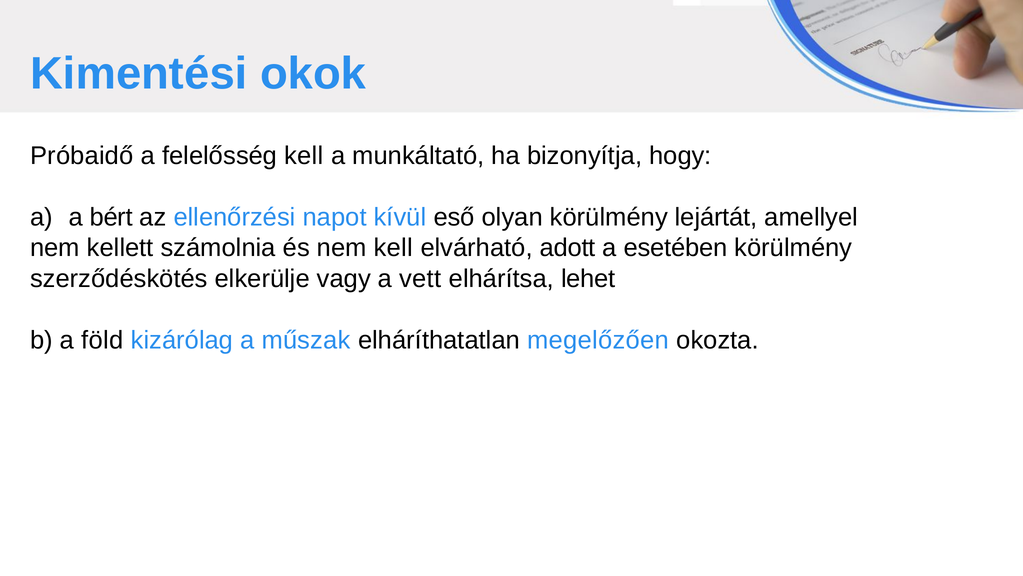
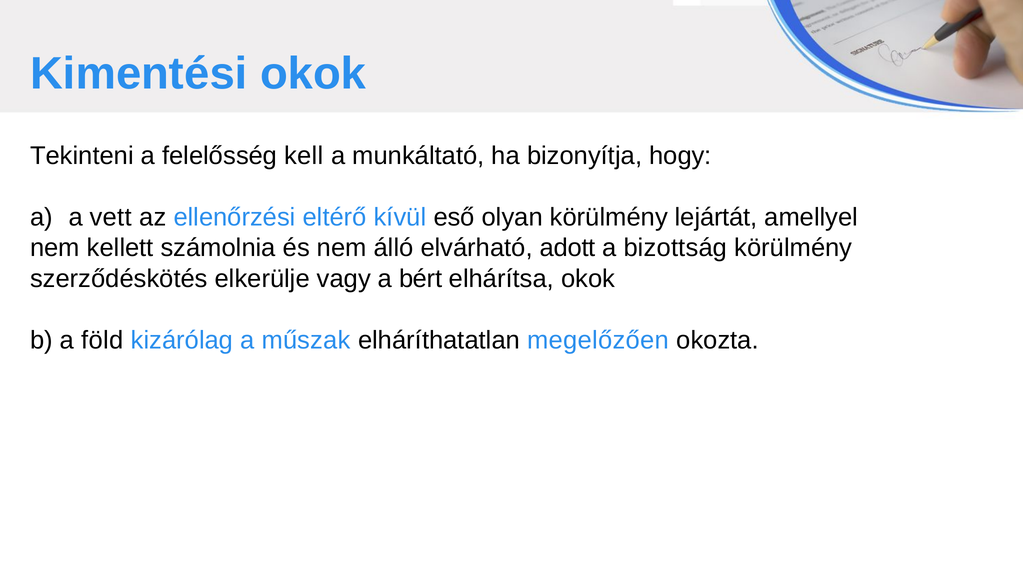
Próbaidő: Próbaidő -> Tekinteni (82, 156)
bért: bért -> vett (111, 217)
napot: napot -> eltérő (335, 217)
nem kell: kell -> álló (394, 248)
esetében: esetében -> bizottság (675, 248)
vett: vett -> bért (421, 278)
elhárítsa lehet: lehet -> okok (588, 278)
